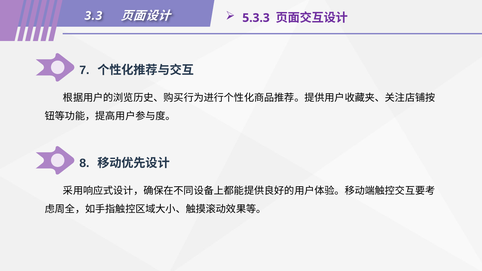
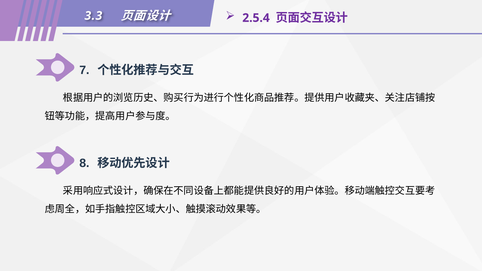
5.3.3: 5.3.3 -> 2.5.4 (256, 18)
